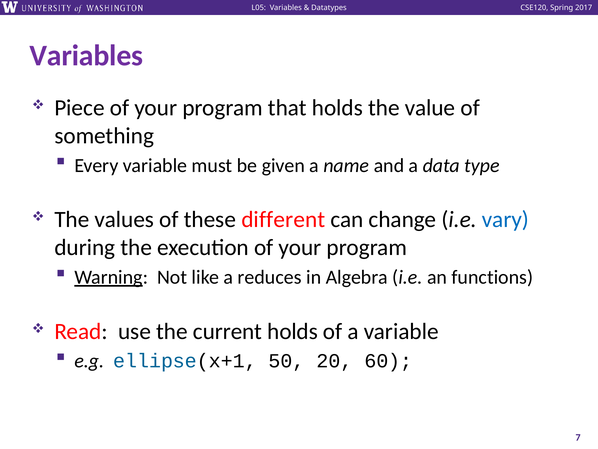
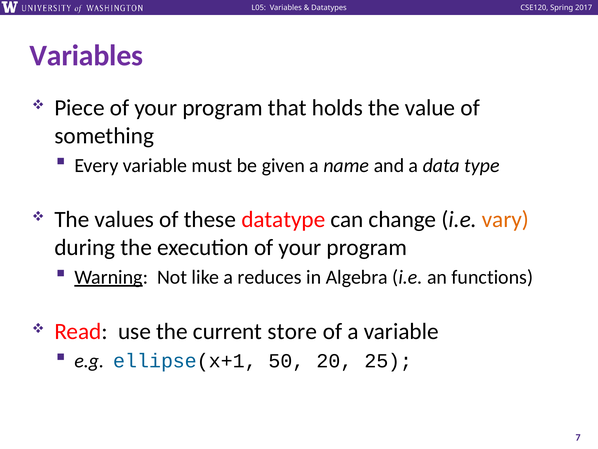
different: different -> datatype (283, 219)
vary colour: blue -> orange (505, 219)
current holds: holds -> store (292, 331)
60: 60 -> 25 (388, 361)
